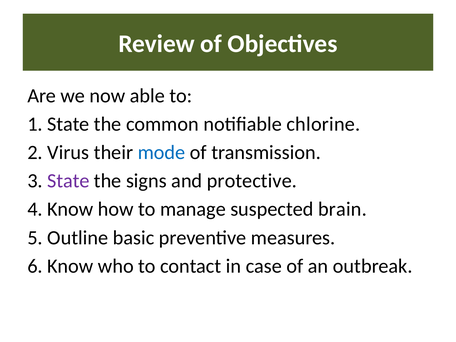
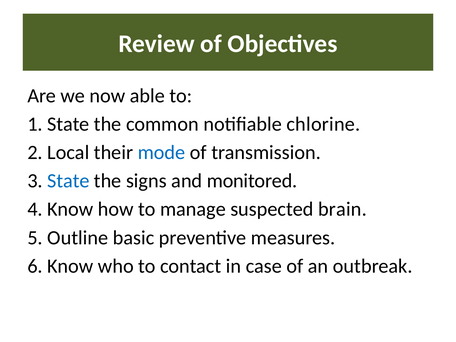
Virus: Virus -> Local (68, 152)
State colour: purple -> blue (68, 181)
protective: protective -> monitored (252, 181)
